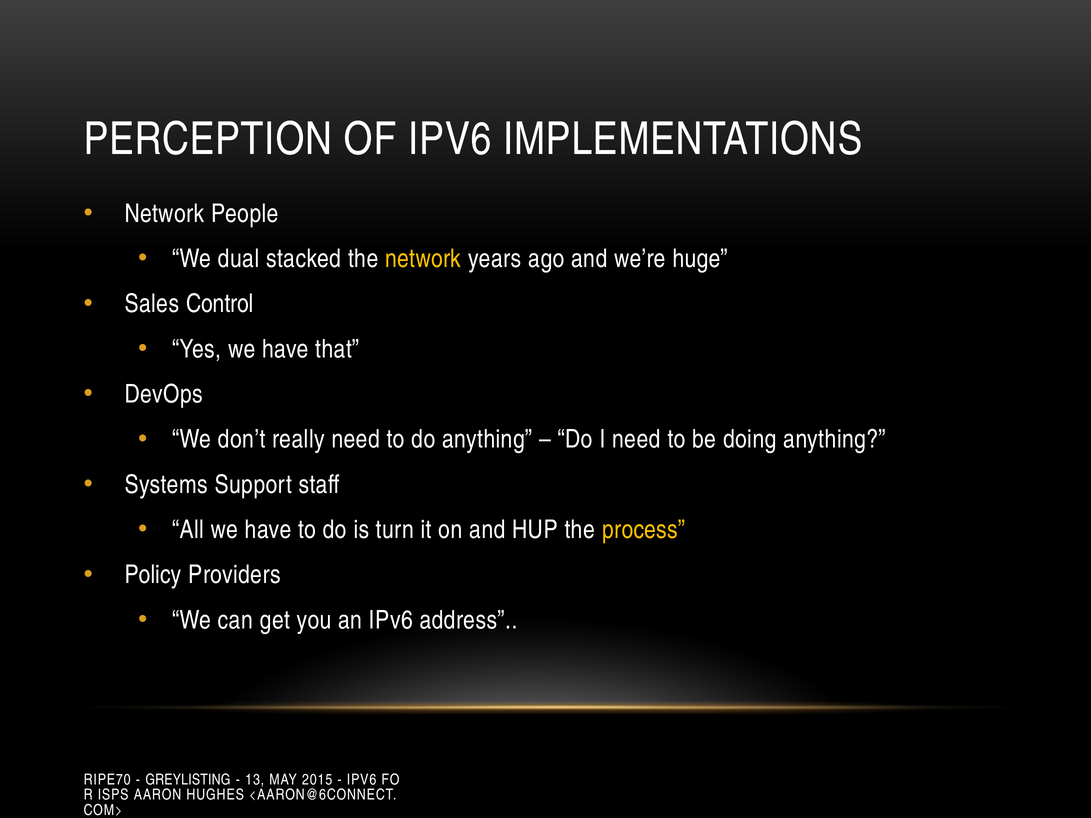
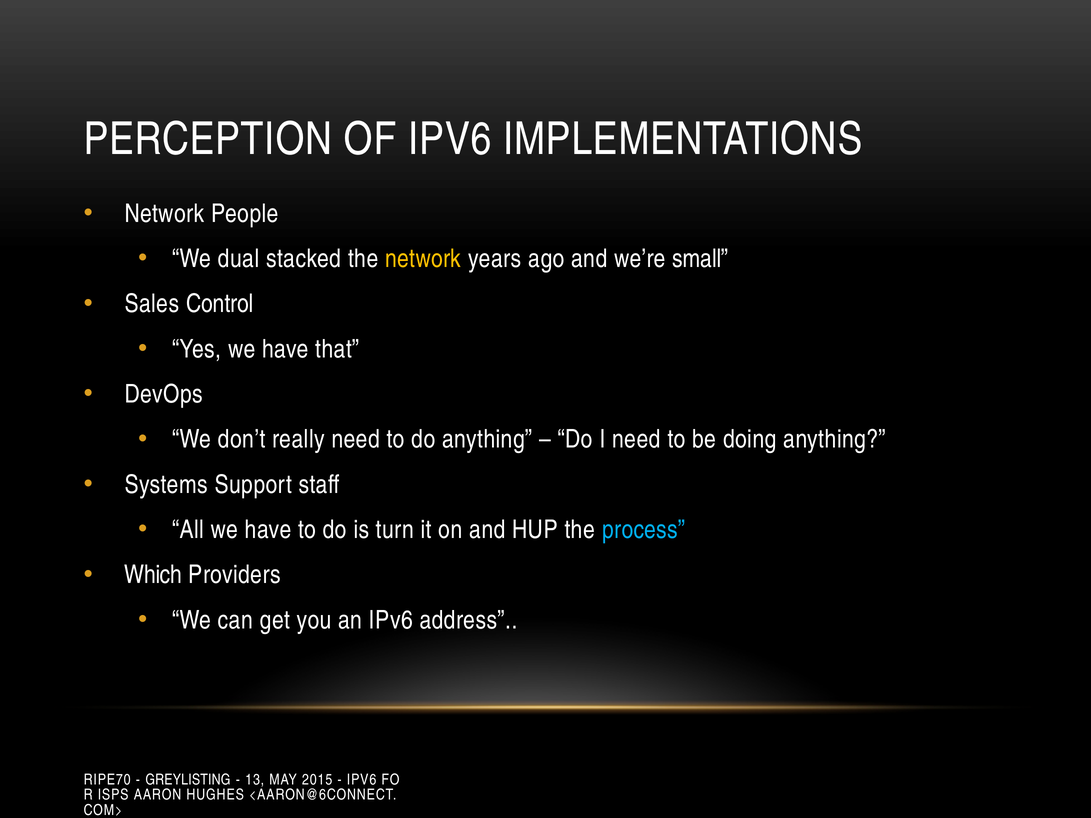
huge: huge -> small (700, 259)
process colour: yellow -> light blue (644, 530)
Policy: Policy -> Which (153, 575)
